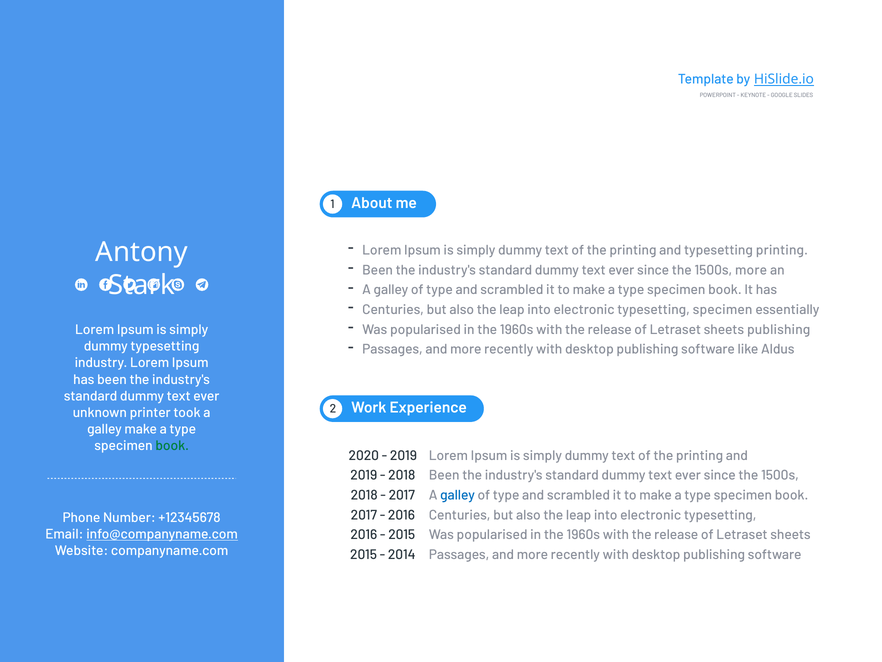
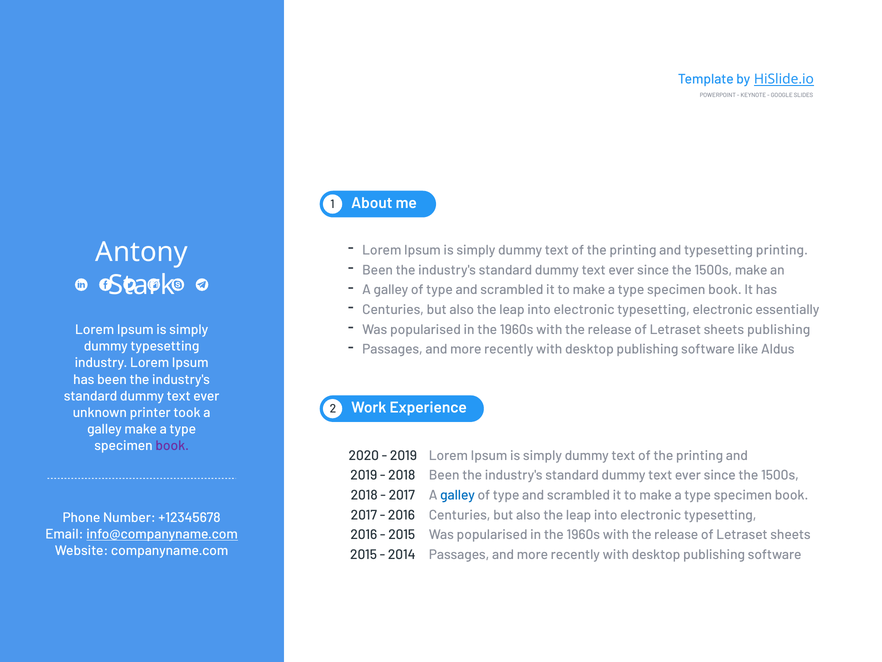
1500s more: more -> make (751, 270)
typesetting specimen: specimen -> electronic (723, 309)
book colour: green -> purple (172, 445)
